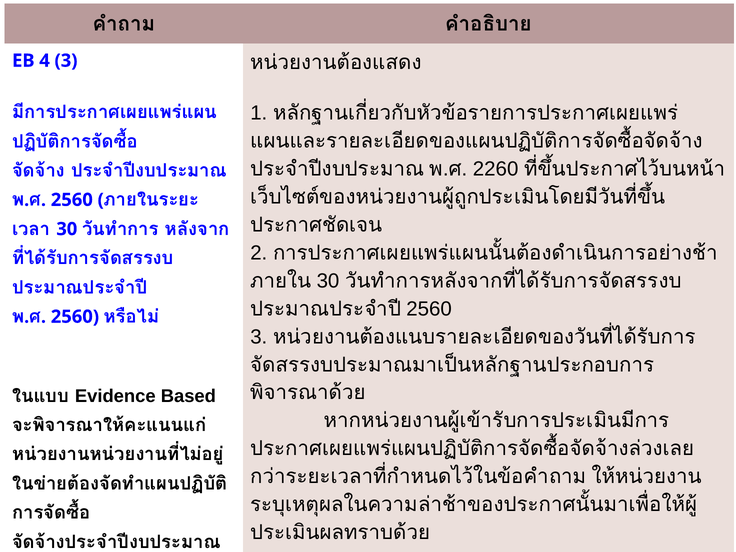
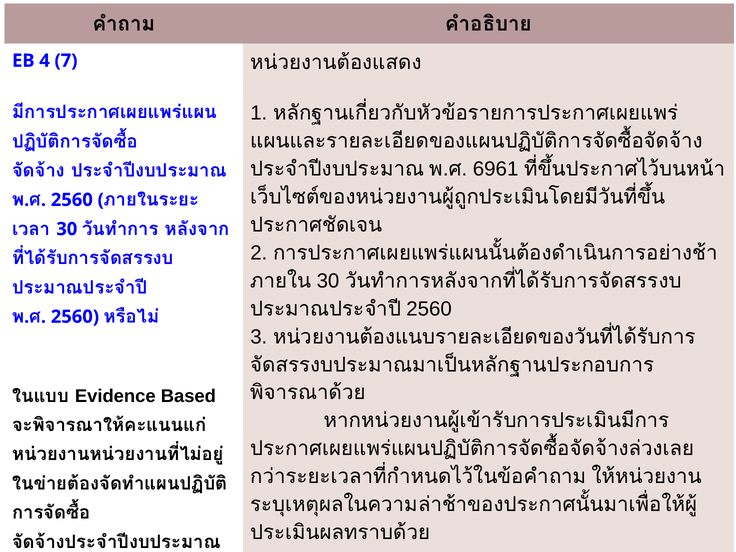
4 3: 3 -> 7 (66, 61)
2260: 2260 -> 6961 (496, 169)
